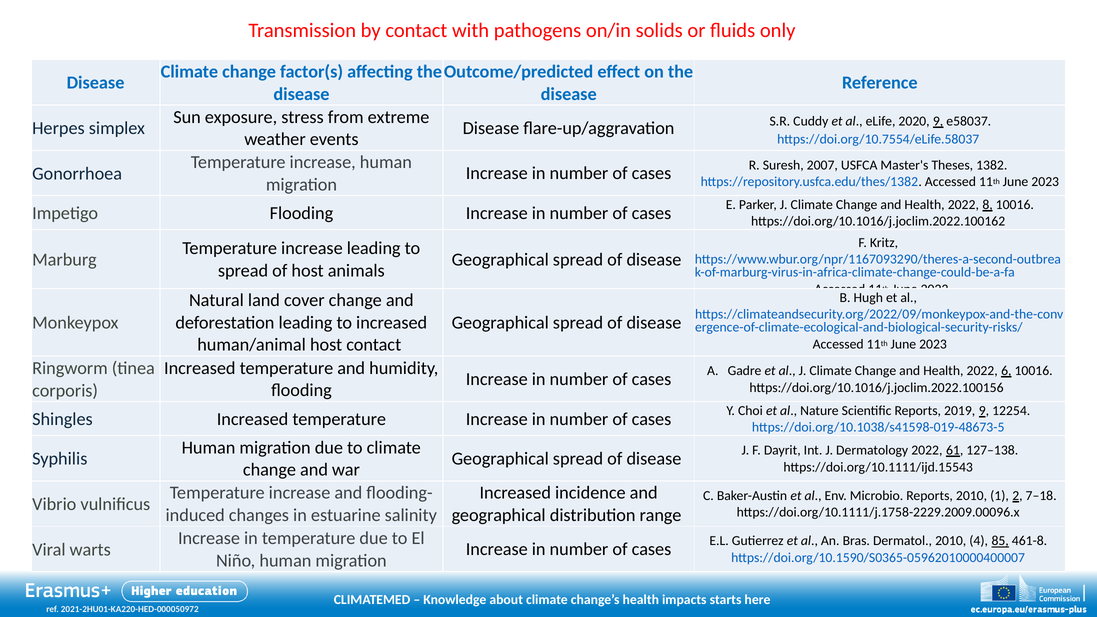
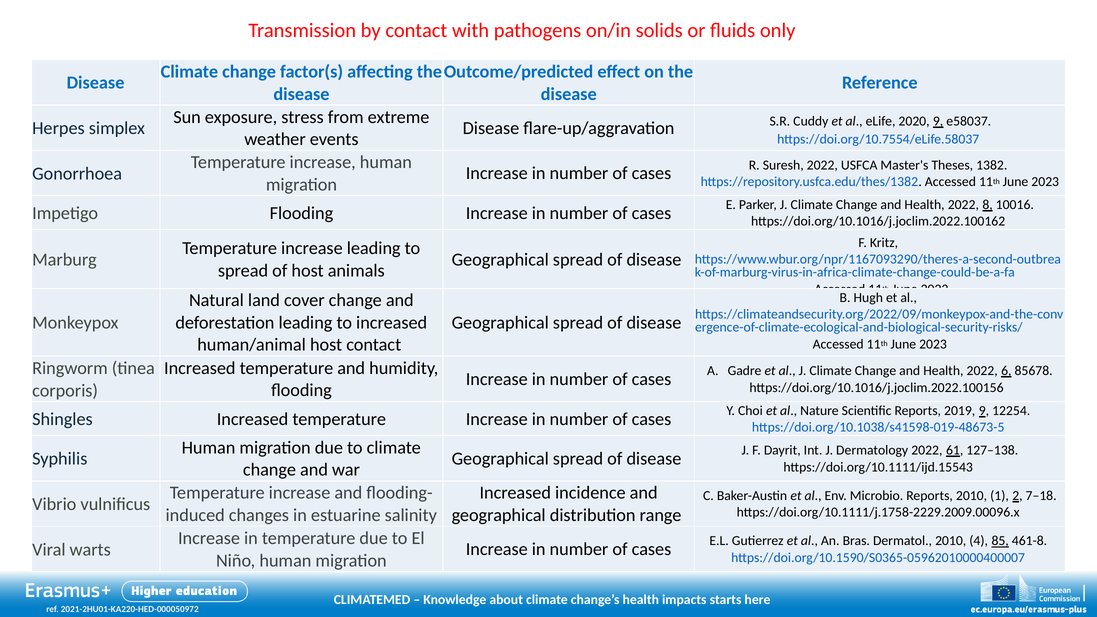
Suresh 2007: 2007 -> 2022 (822, 165)
6 10016: 10016 -> 85678 (1034, 371)
